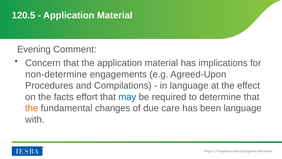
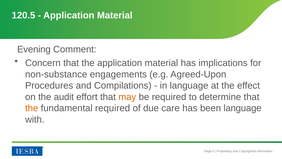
non-determine: non-determine -> non-substance (56, 74)
facts: facts -> audit (64, 97)
may colour: blue -> orange (127, 97)
fundamental changes: changes -> required (113, 108)
